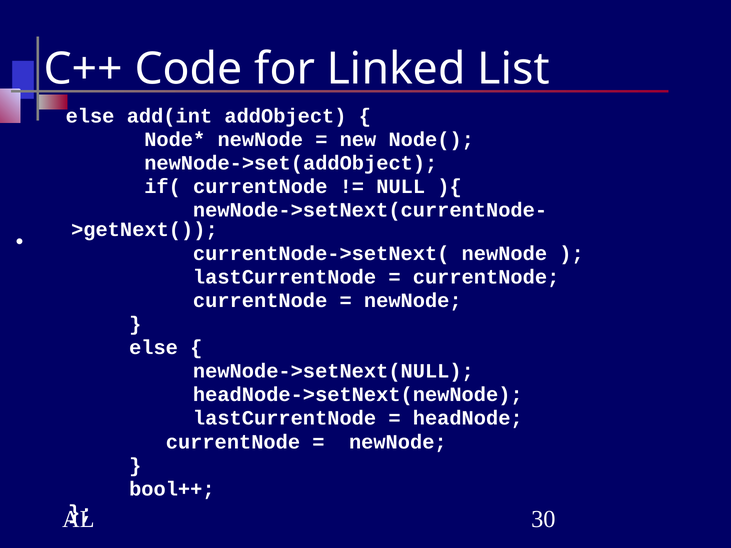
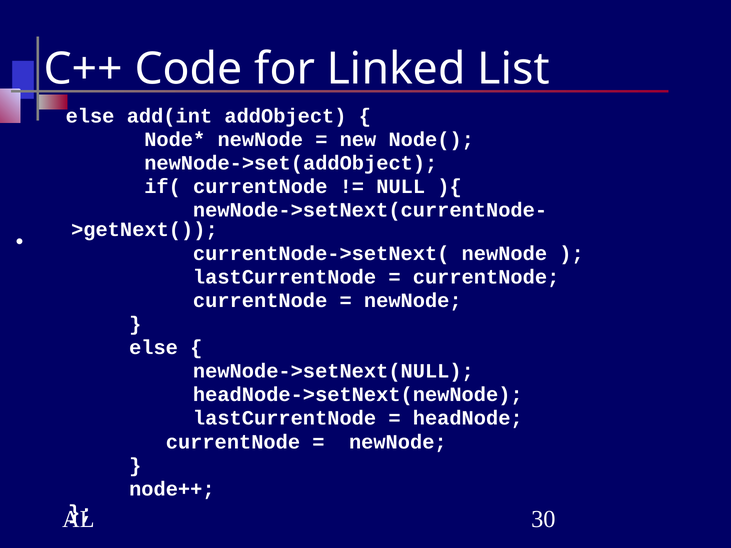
bool++: bool++ -> node++ (172, 489)
